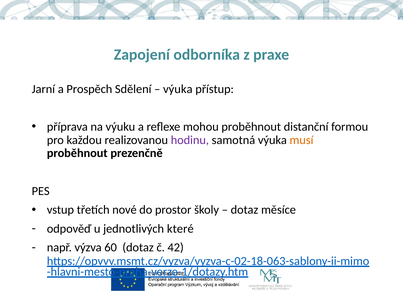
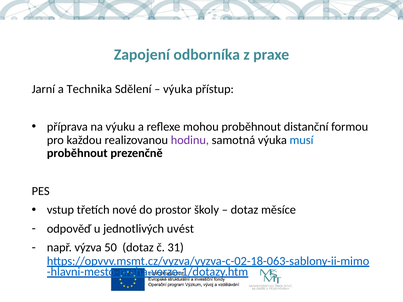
Prospěch: Prospěch -> Technika (89, 89)
musí colour: orange -> blue (302, 140)
které: které -> uvést (180, 229)
60: 60 -> 50 (111, 248)
42: 42 -> 31 (176, 248)
